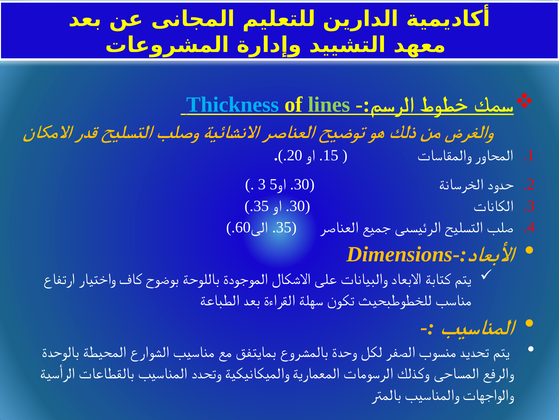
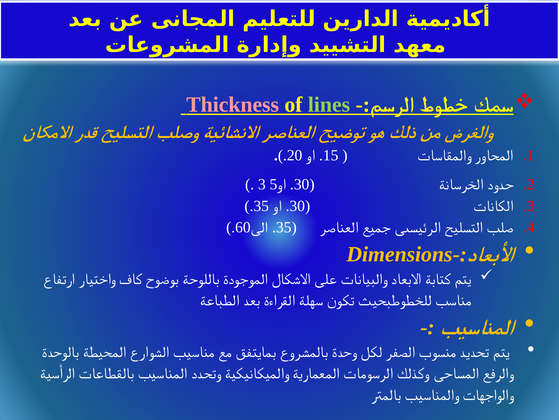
Thickness colour: light blue -> pink (233, 105)
